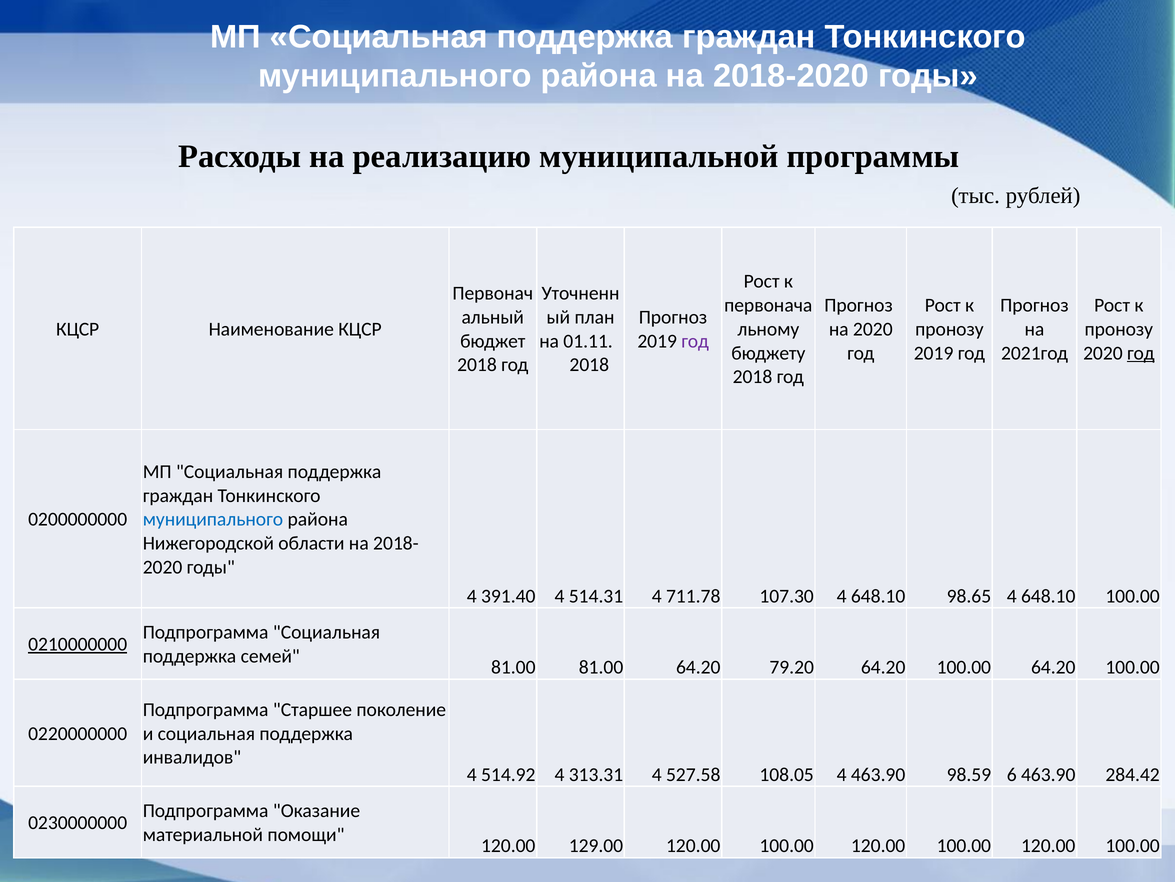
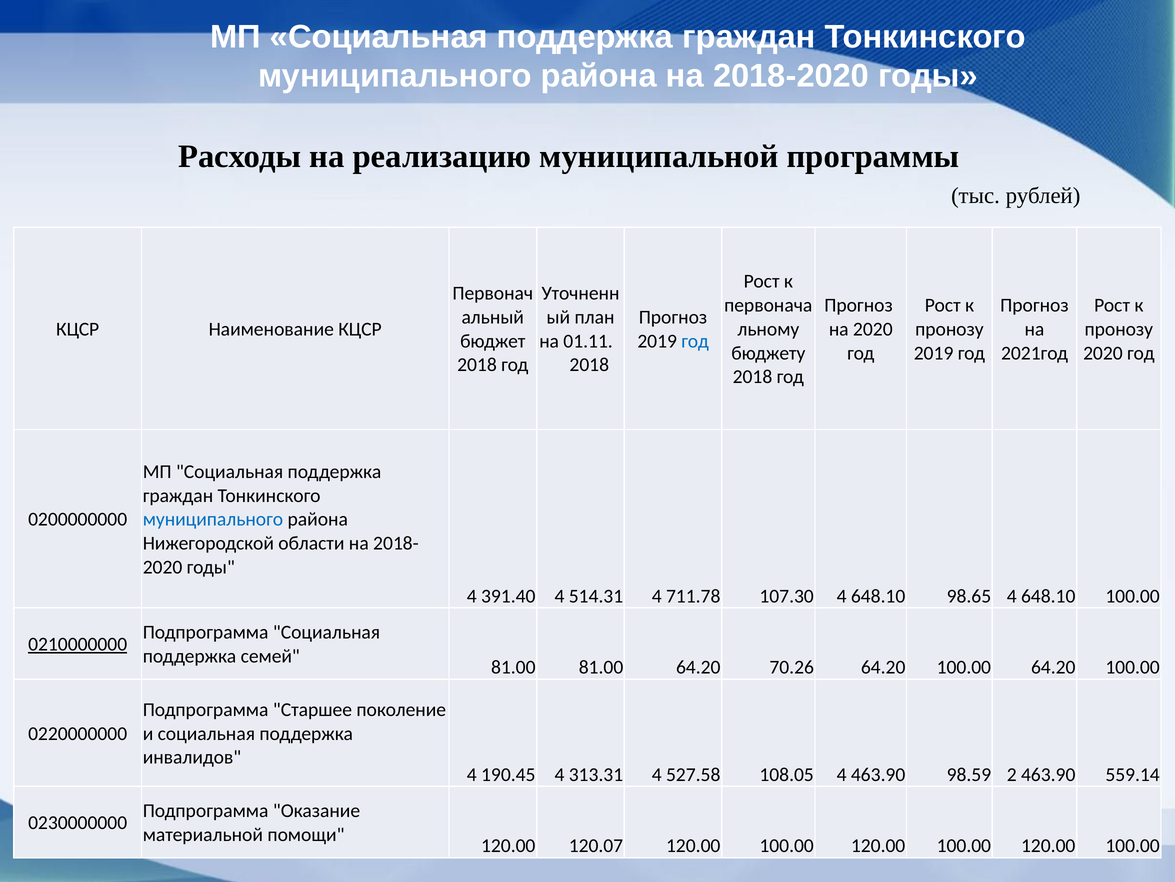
год colour: purple -> blue (695, 341)
год underline: present -> none (1141, 353)
79.20: 79.20 -> 70.26 (792, 667)
514.92: 514.92 -> 190.45 (508, 774)
6: 6 -> 2 (1012, 774)
284.42: 284.42 -> 559.14 (1133, 774)
129.00: 129.00 -> 120.07 (596, 845)
